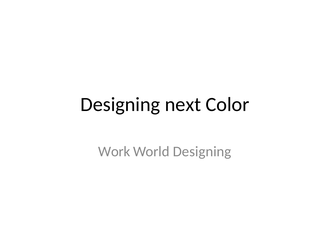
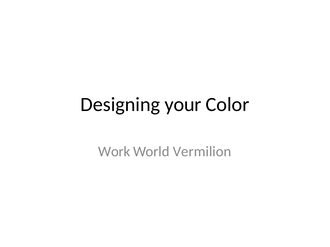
next: next -> your (183, 105)
World Designing: Designing -> Vermilion (202, 152)
